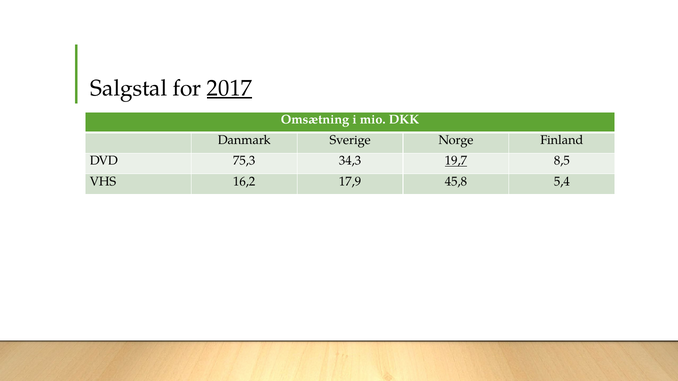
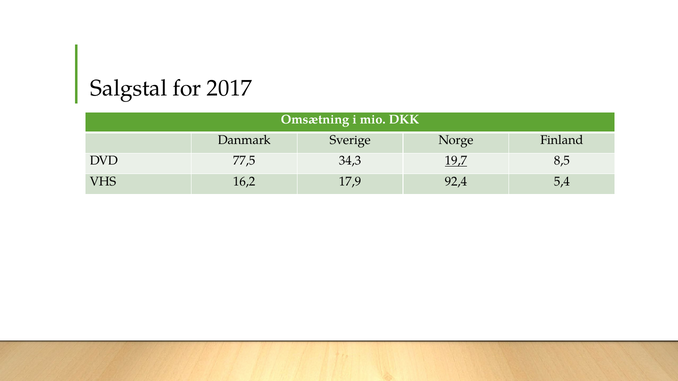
2017 underline: present -> none (230, 88)
75,3: 75,3 -> 77,5 (244, 161)
45,8: 45,8 -> 92,4 (456, 182)
